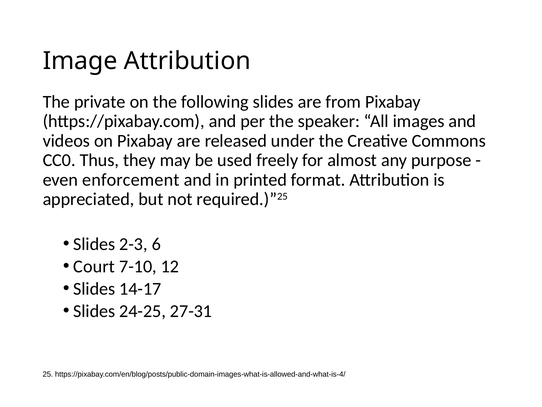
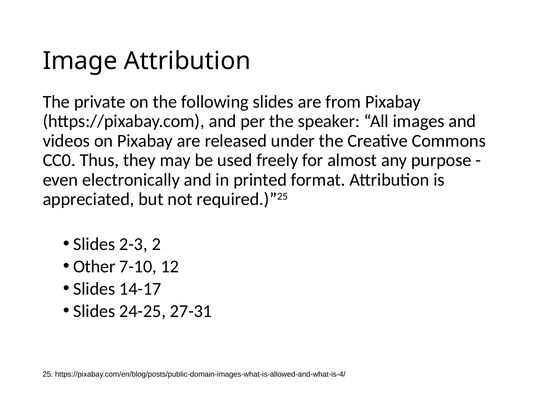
enforcement: enforcement -> electronically (131, 180)
6: 6 -> 2 (156, 244)
Court: Court -> Other (94, 266)
